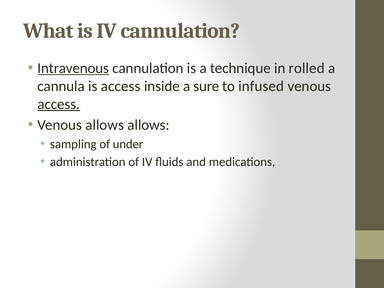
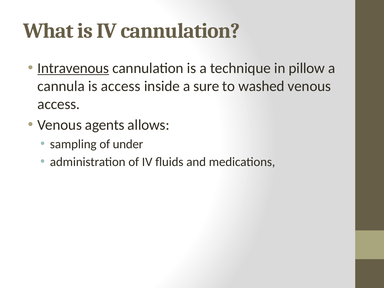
rolled: rolled -> pillow (307, 68)
infused: infused -> washed (261, 86)
access underline: present -> none (59, 104)
Venous allows: allows -> agents (105, 125)
